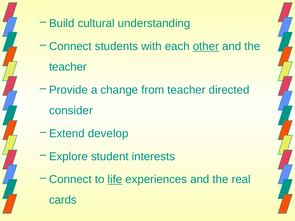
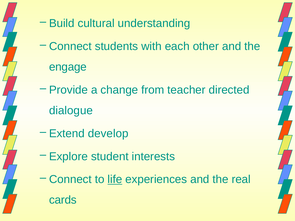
other underline: present -> none (206, 46)
teacher: teacher -> engage (68, 67)
consider: consider -> dialogue (71, 111)
